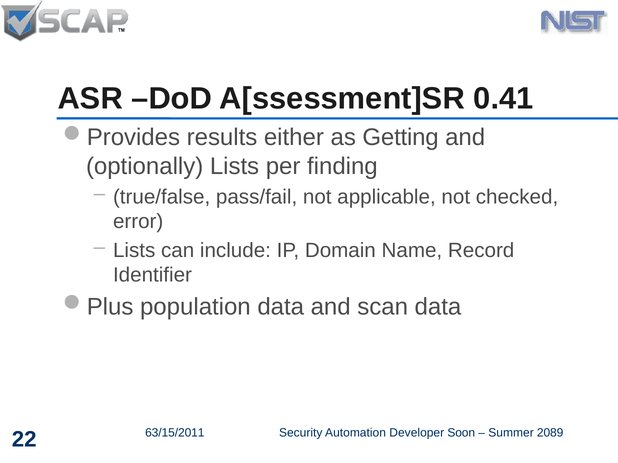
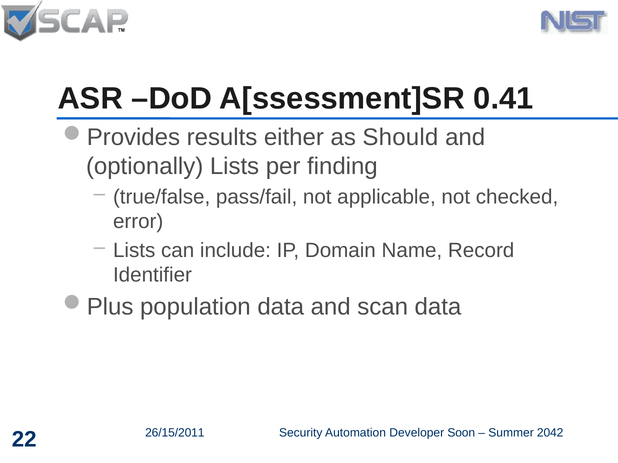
Getting: Getting -> Should (400, 138)
63/15/2011: 63/15/2011 -> 26/15/2011 (175, 433)
2089: 2089 -> 2042 (550, 433)
